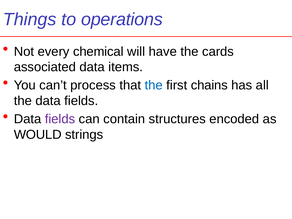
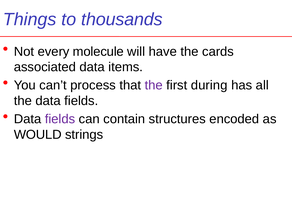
operations: operations -> thousands (122, 19)
chemical: chemical -> molecule (98, 52)
the colour: blue -> purple (154, 85)
chains: chains -> during (209, 85)
